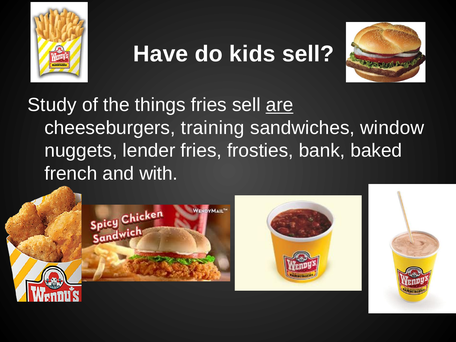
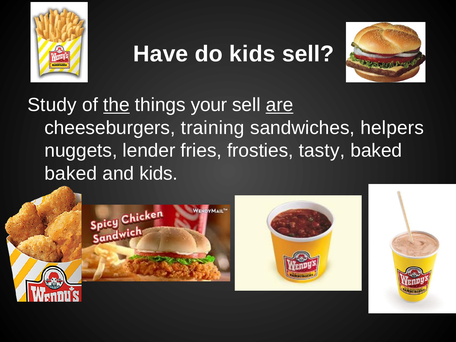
the underline: none -> present (116, 105)
things fries: fries -> your (209, 105)
window: window -> helpers (392, 128)
bank: bank -> tasty (322, 151)
french: french -> baked (71, 173)
and with: with -> kids (159, 173)
